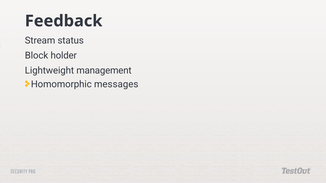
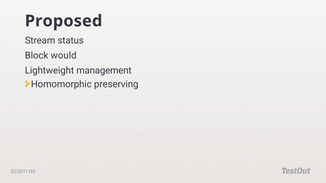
Feedback: Feedback -> Proposed (64, 21)
holder: holder -> would (64, 56)
messages: messages -> preserving (116, 84)
